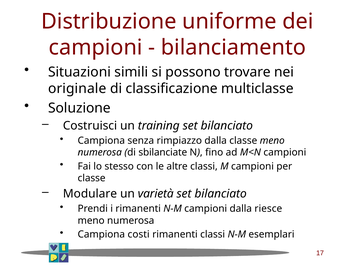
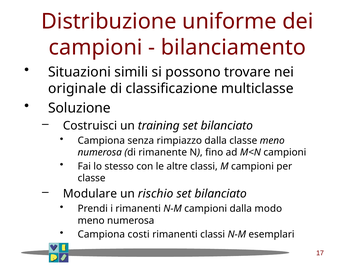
sbilanciate: sbilanciate -> rimanente (163, 152)
varietà: varietà -> rischio (156, 193)
riesce: riesce -> modo (268, 208)
